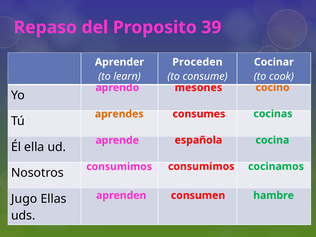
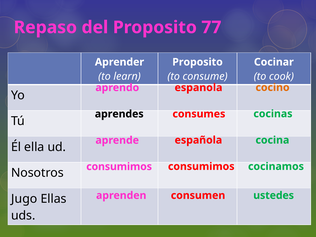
39: 39 -> 77 (211, 27)
Proceden: Proceden -> Proposito (198, 62)
mesones: mesones -> espanola (198, 88)
aprendes colour: orange -> black (119, 114)
hambre: hambre -> ustedes (274, 195)
